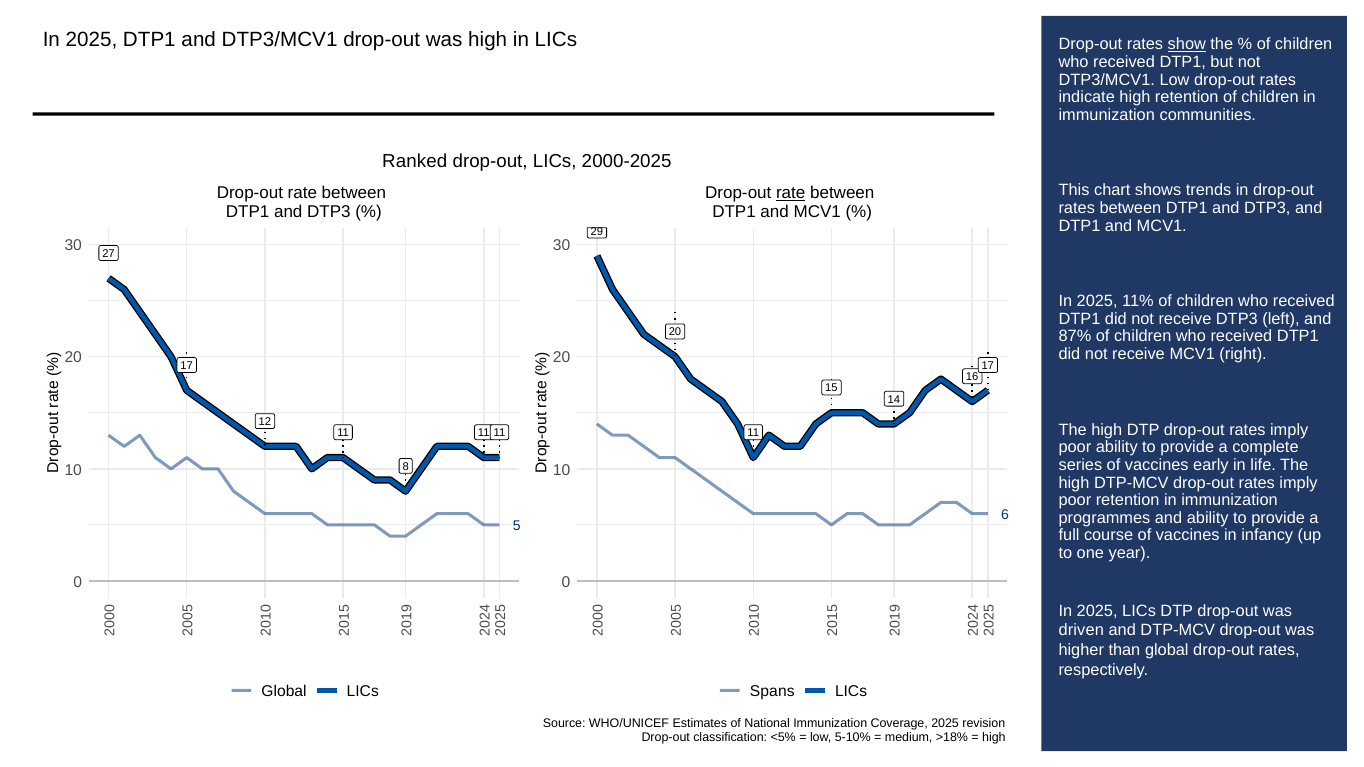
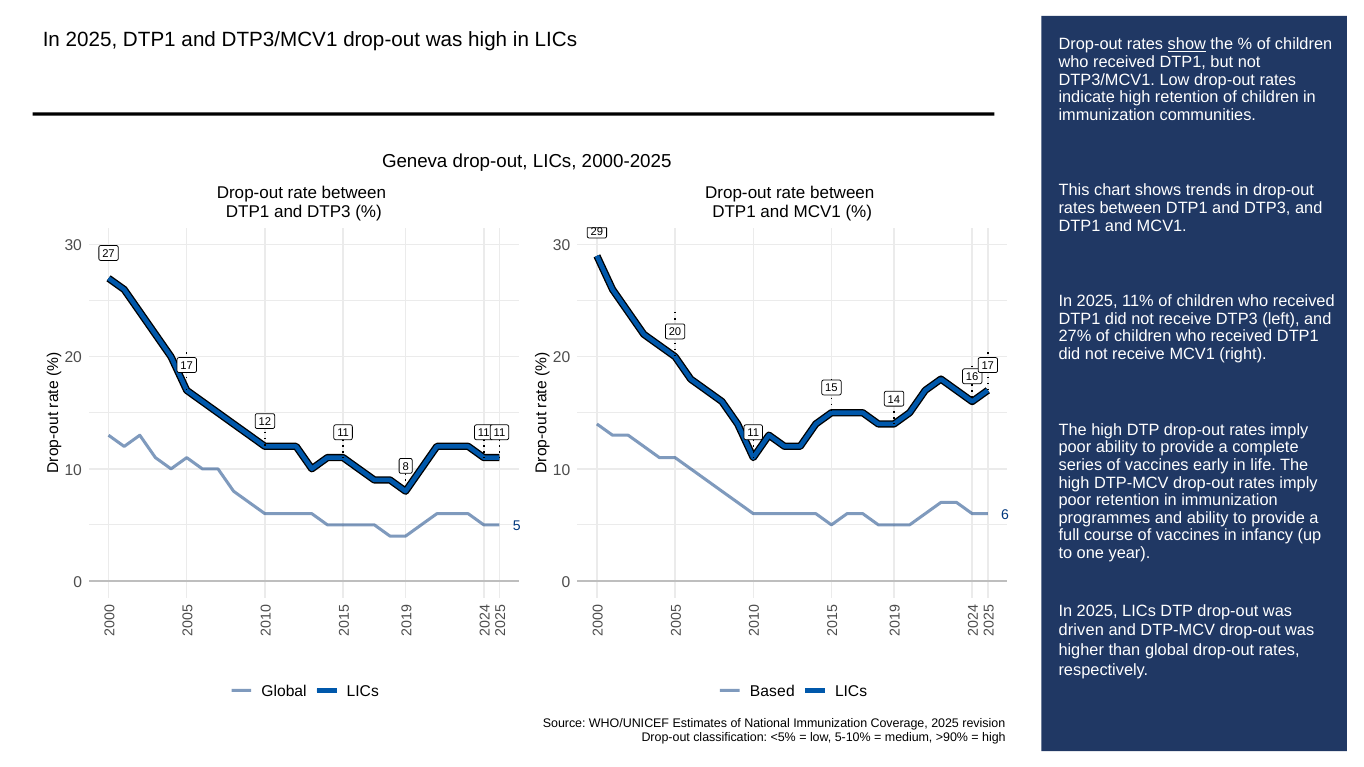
Ranked: Ranked -> Geneva (415, 161)
rate underline: present -> none (791, 193)
87%: 87% -> 27% (1075, 337)
Spans: Spans -> Based (772, 692)
>18%: >18% -> >90% (952, 737)
